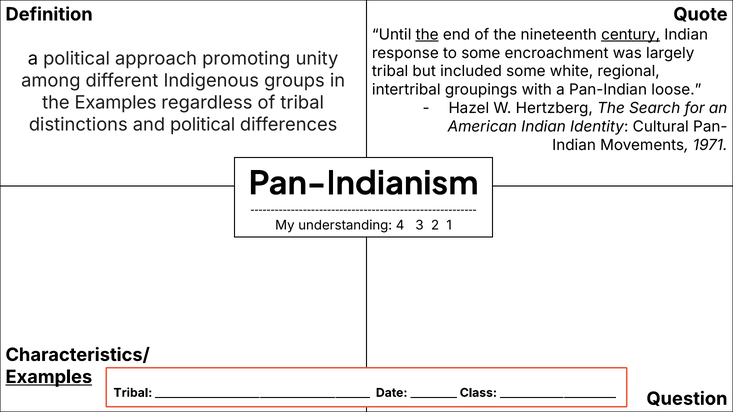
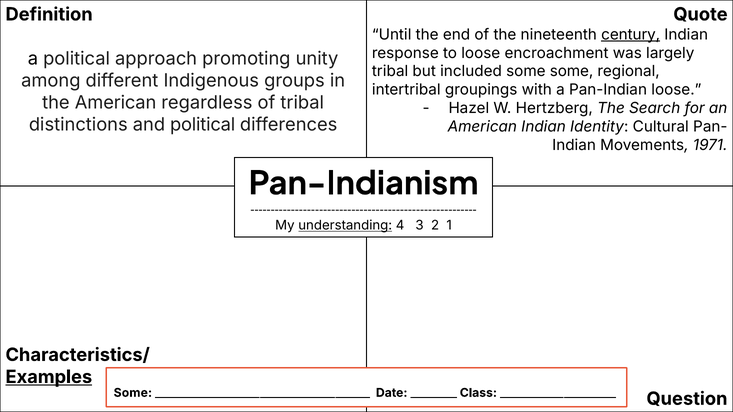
the underline: present -> none (427, 35)
to some: some -> loose (481, 53)
some white: white -> some (572, 71)
the Examples: Examples -> American (116, 103)
understanding underline: none -> present (345, 226)
Tribal: Tribal -> Some (133, 393)
